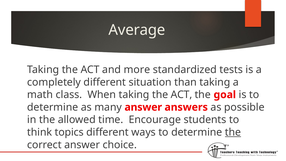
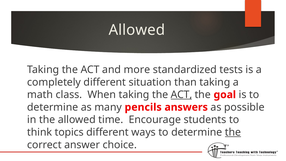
Average: Average -> Allowed (137, 30)
ACT underline: none -> present (181, 95)
many answer: answer -> pencils (143, 107)
